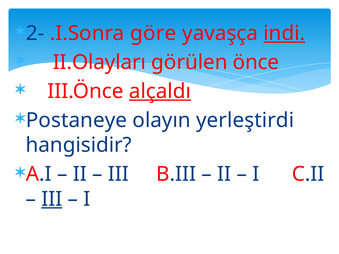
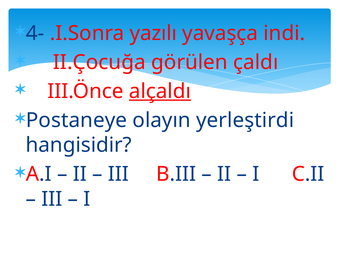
2-: 2- -> 4- (35, 33)
göre: göre -> yazılı (153, 33)
indi underline: present -> none (284, 33)
II.Olayları: II.Olayları -> II.Çocuğa (99, 62)
önce: önce -> çaldı (256, 62)
III underline: present -> none (52, 199)
